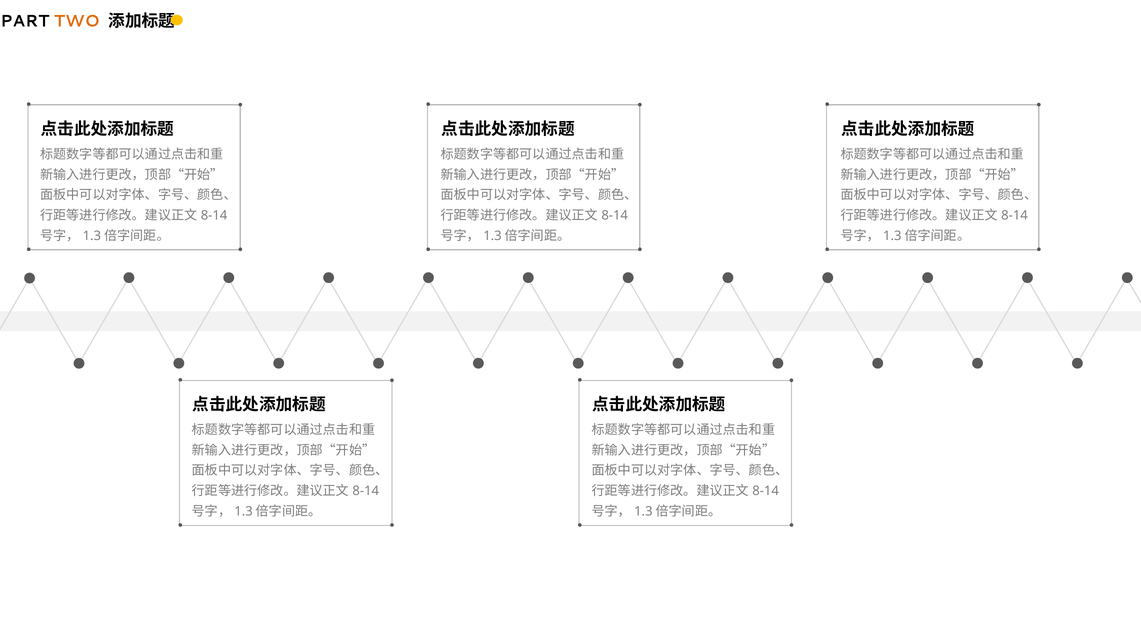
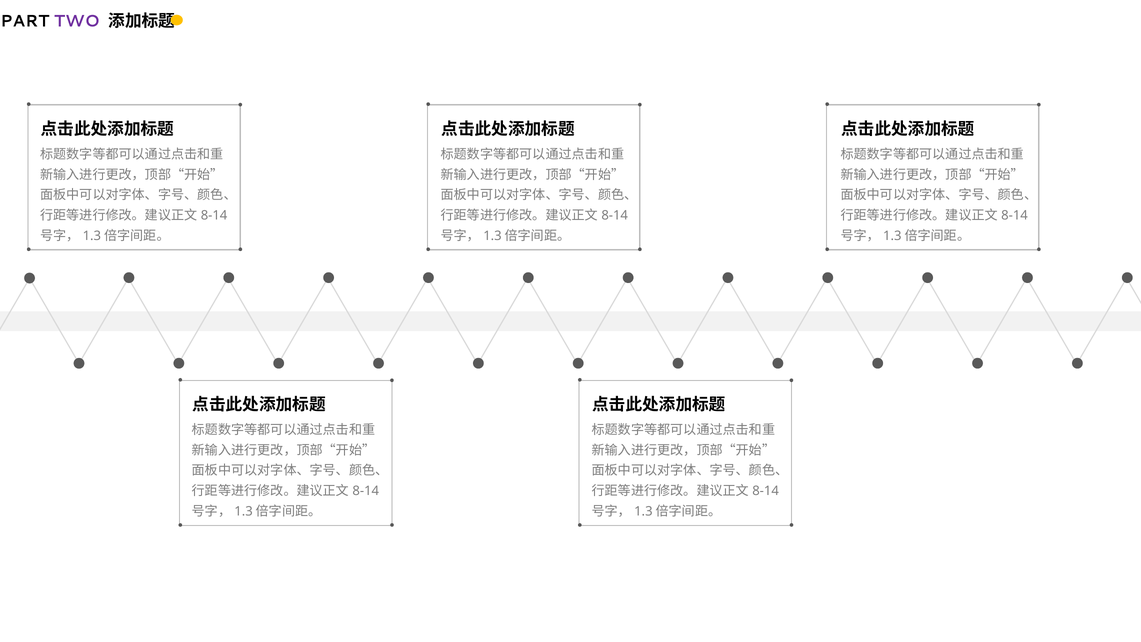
TWO colour: orange -> purple (77, 21)
